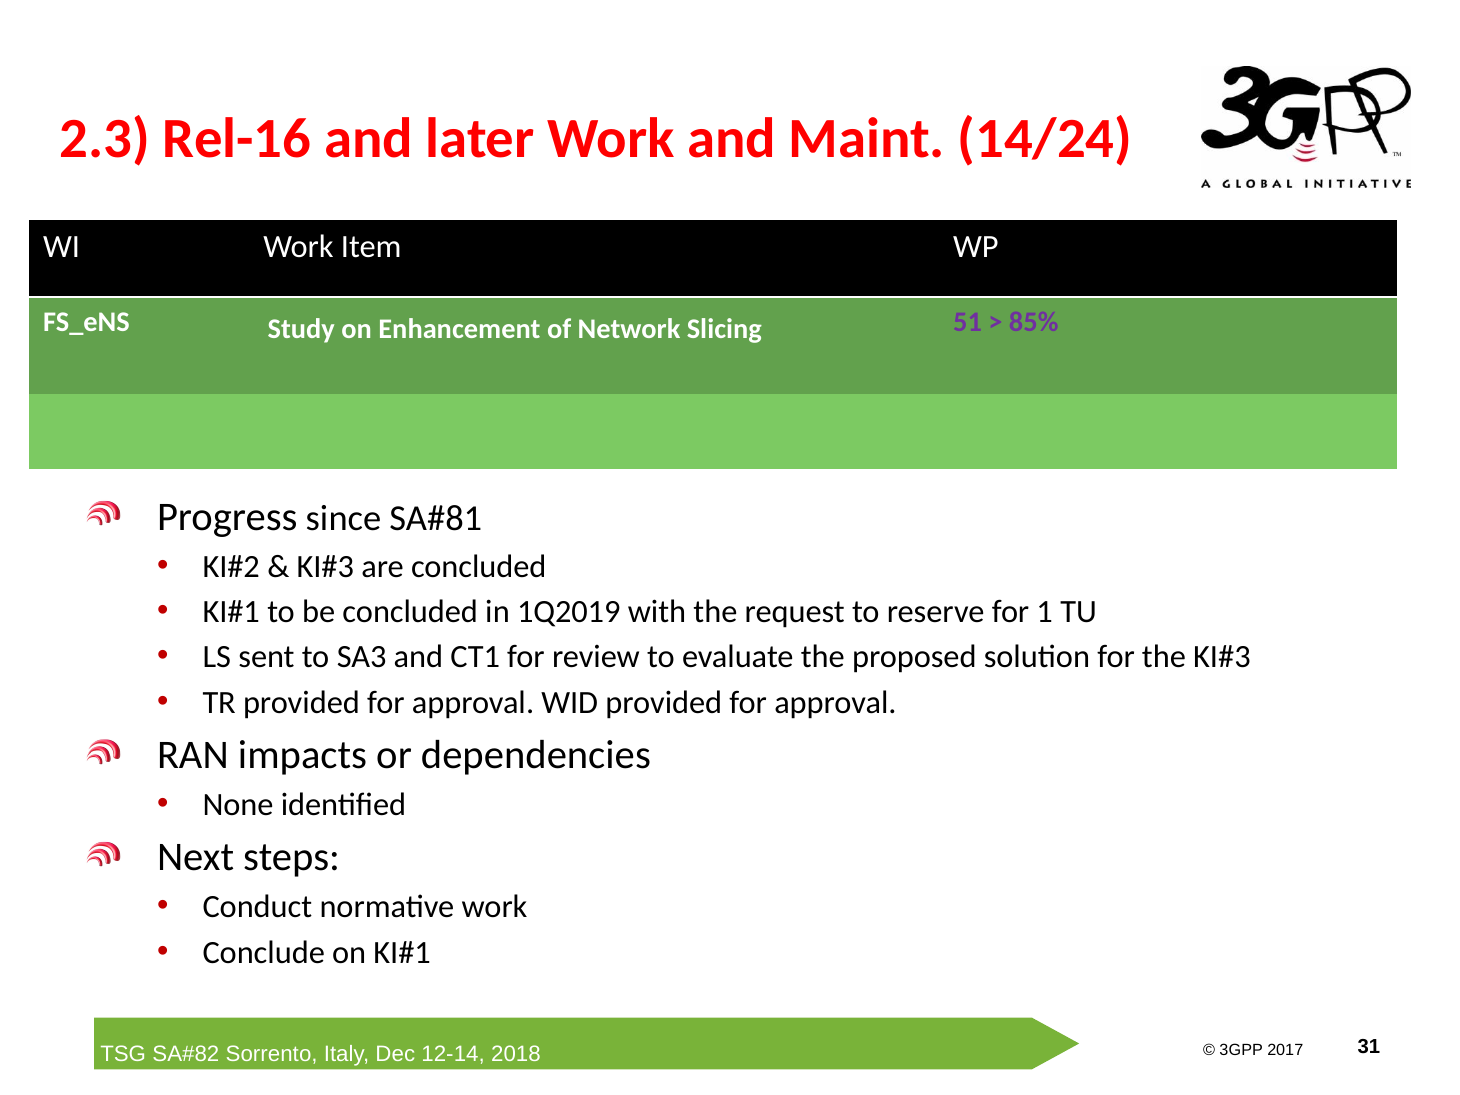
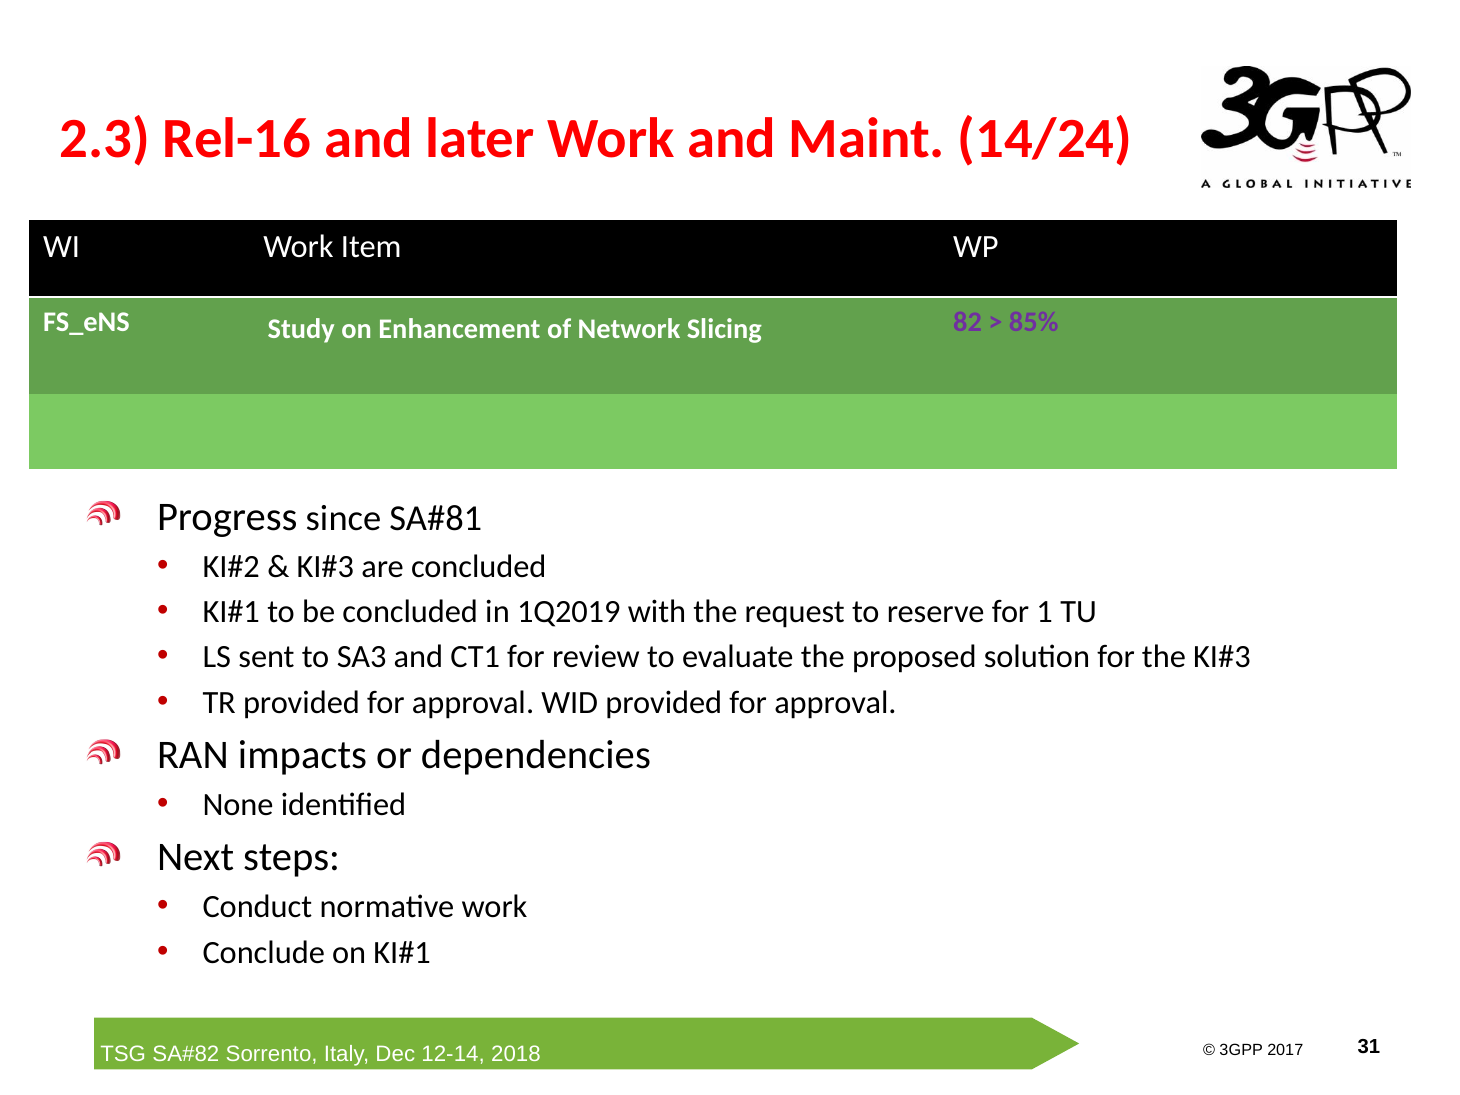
51: 51 -> 82 (968, 322)
